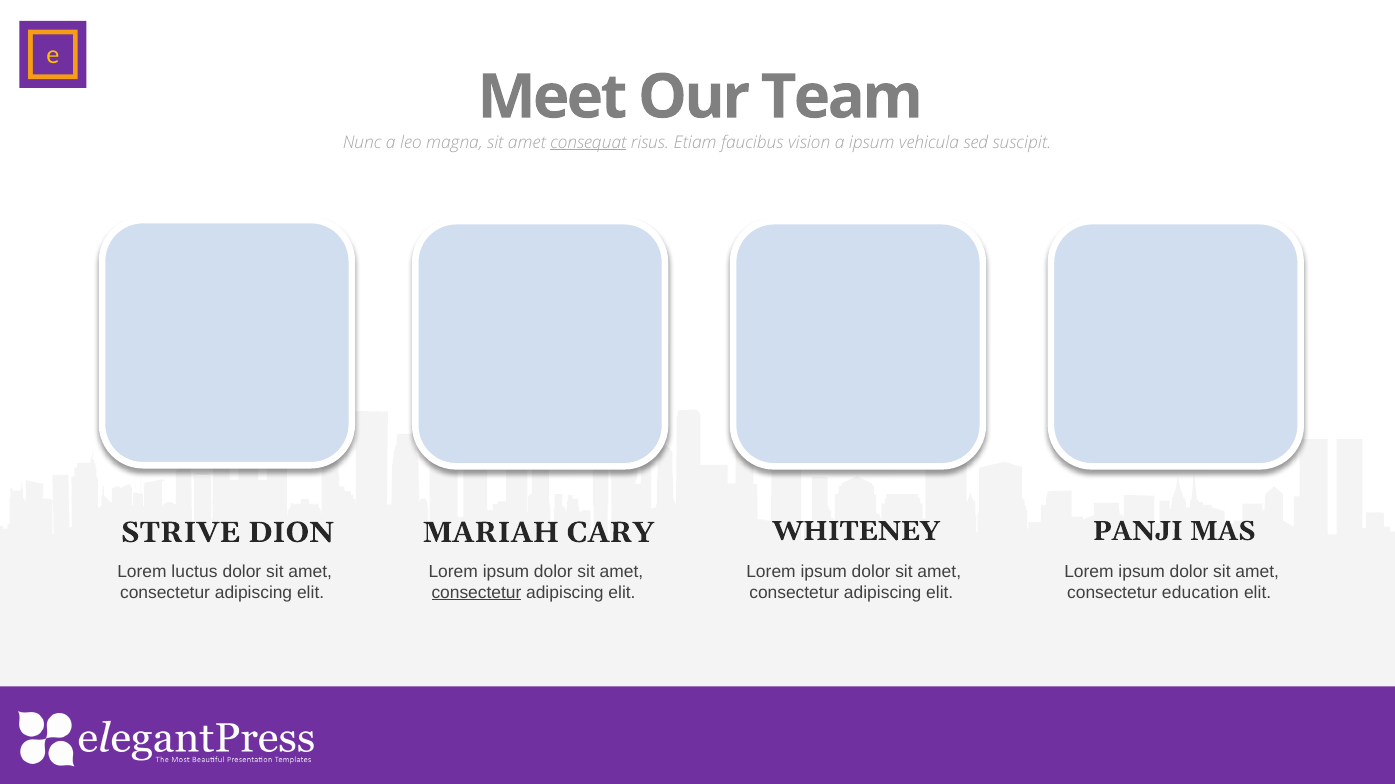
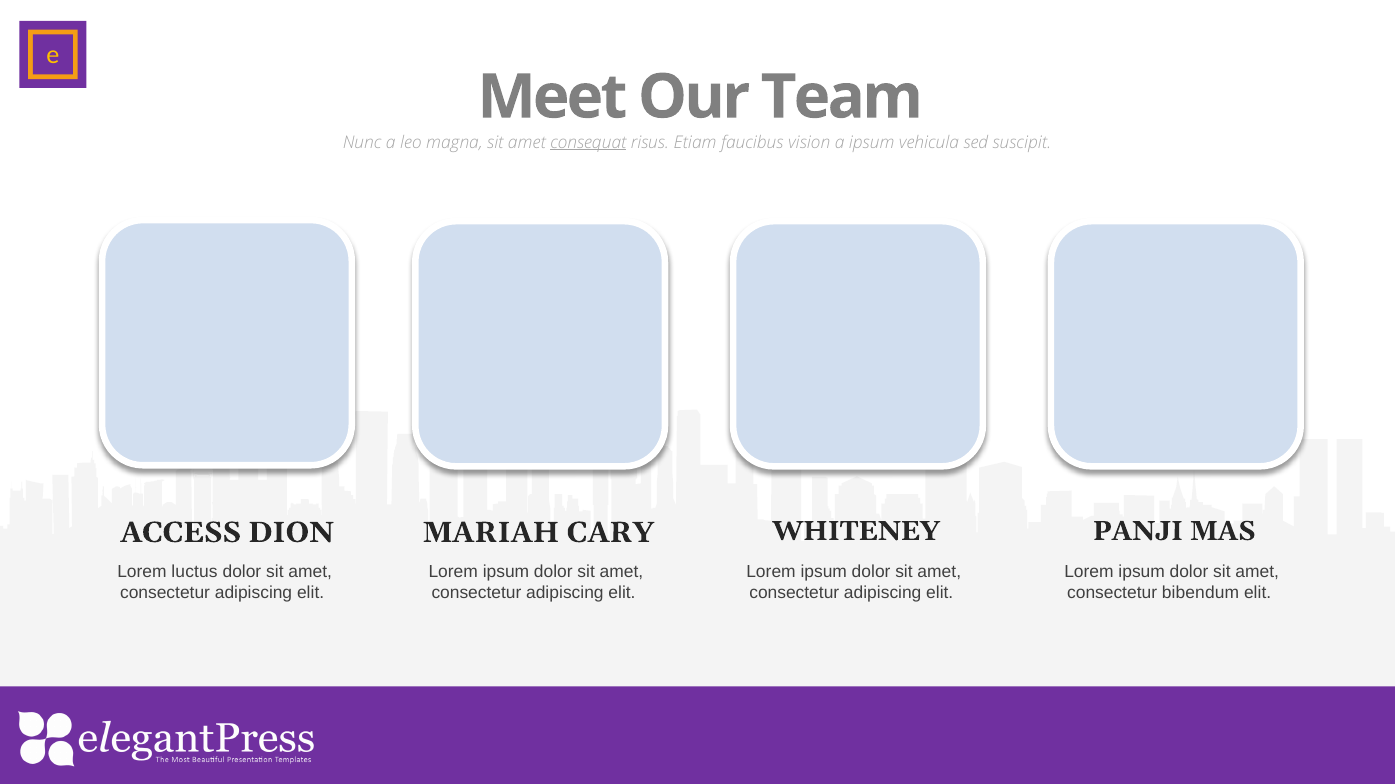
STRIVE: STRIVE -> ACCESS (181, 533)
consectetur underline: present -> none (476, 593)
education: education -> bibendum (1200, 593)
